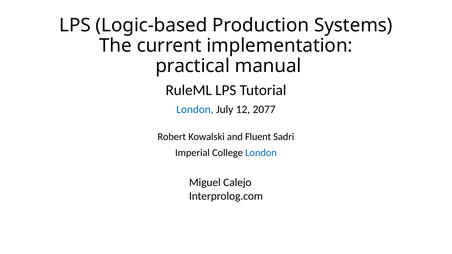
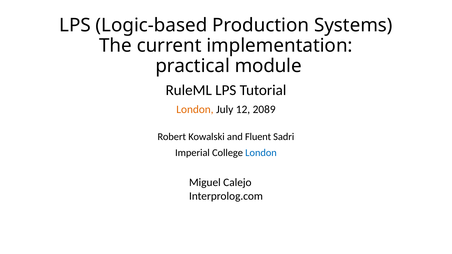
manual: manual -> module (268, 66)
London colour: blue -> orange (195, 109)
2077: 2077 -> 2089 (264, 109)
